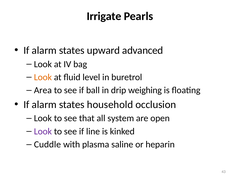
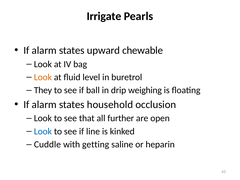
advanced: advanced -> chewable (143, 50)
Area: Area -> They (43, 90)
system: system -> further (121, 118)
Look colour: purple -> blue (43, 131)
plasma: plasma -> getting (96, 144)
